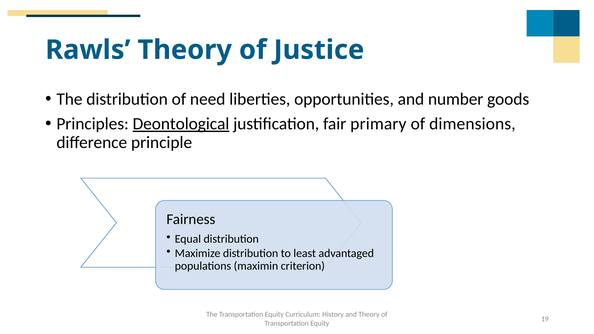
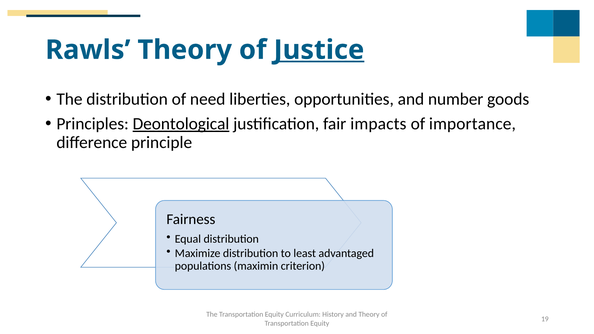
Justice underline: none -> present (319, 50)
primary: primary -> impacts (378, 124)
dimensions: dimensions -> importance (472, 124)
